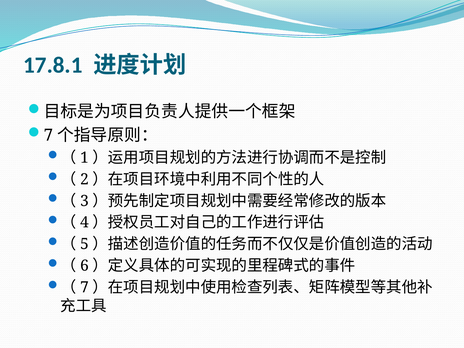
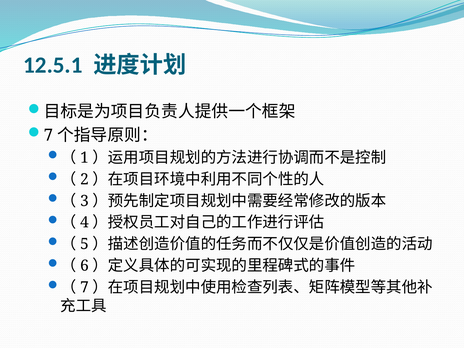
17.8.1: 17.8.1 -> 12.5.1 (53, 65)
